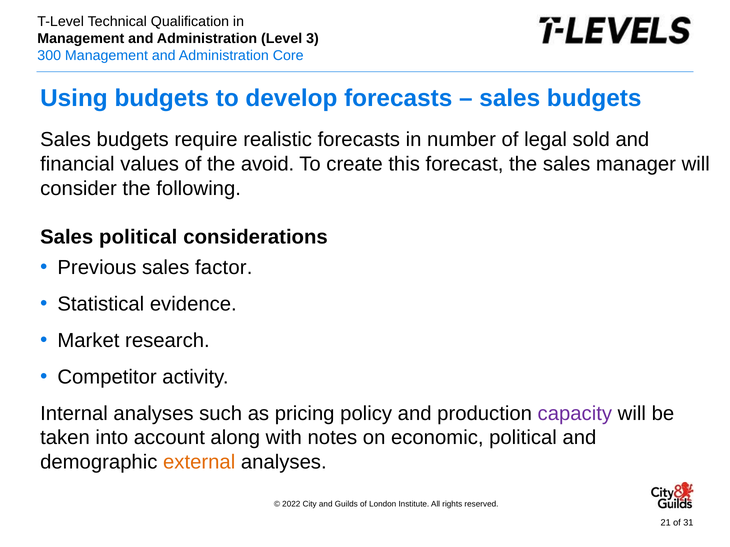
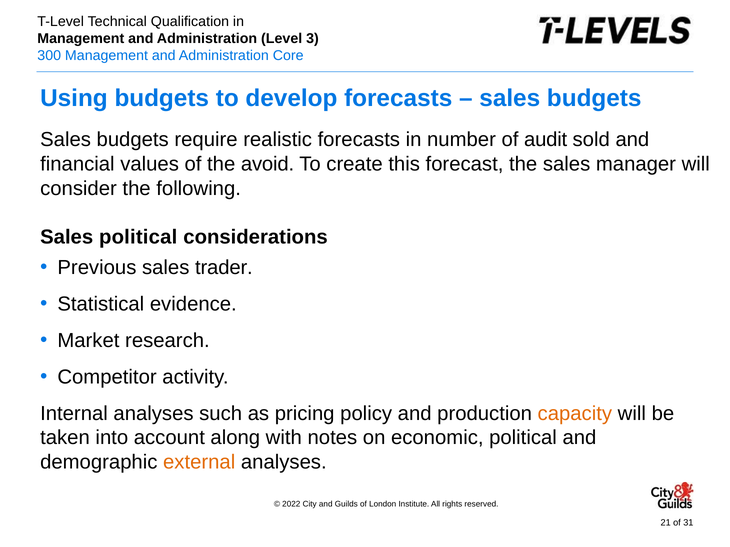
legal: legal -> audit (546, 140)
factor: factor -> trader (224, 268)
capacity colour: purple -> orange (575, 414)
